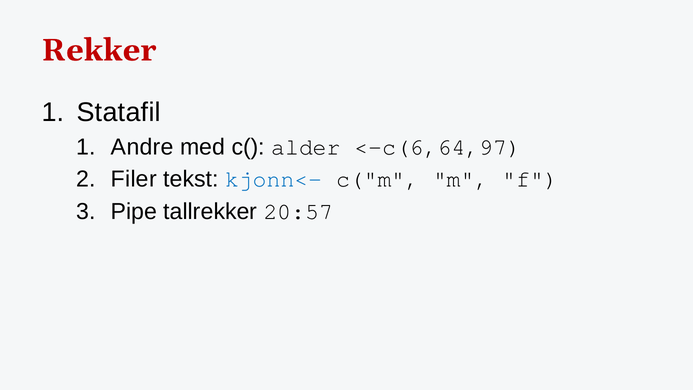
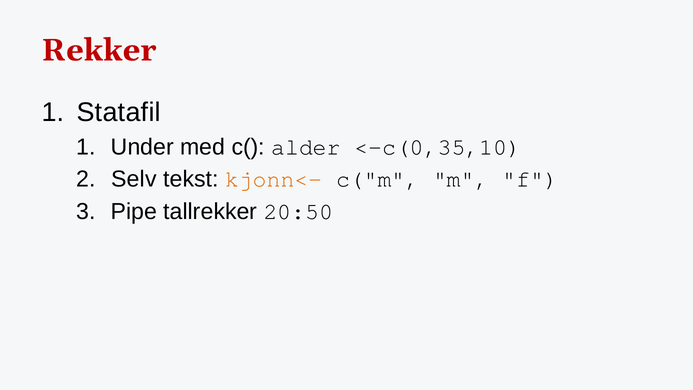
Andre: Andre -> Under (142, 147)
<-c(6,64,97: <-c(6,64,97 -> <-c(0,35,10 (438, 147)
Filer: Filer -> Selv (134, 179)
kjonn<- colour: blue -> orange (274, 179)
20:57: 20:57 -> 20:50 (298, 212)
